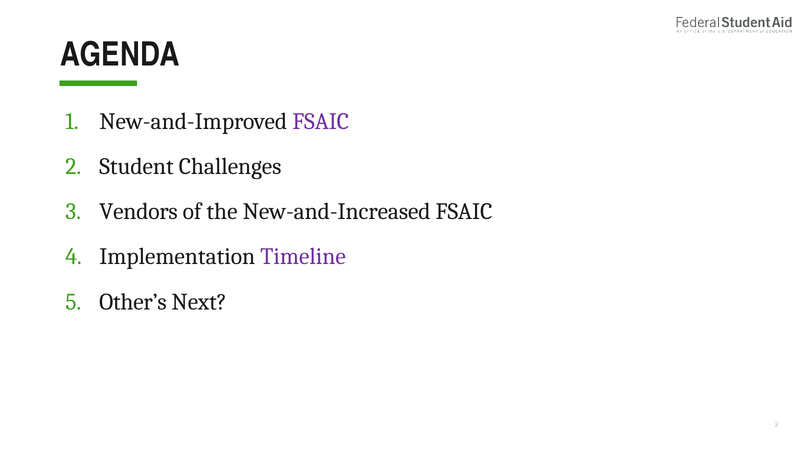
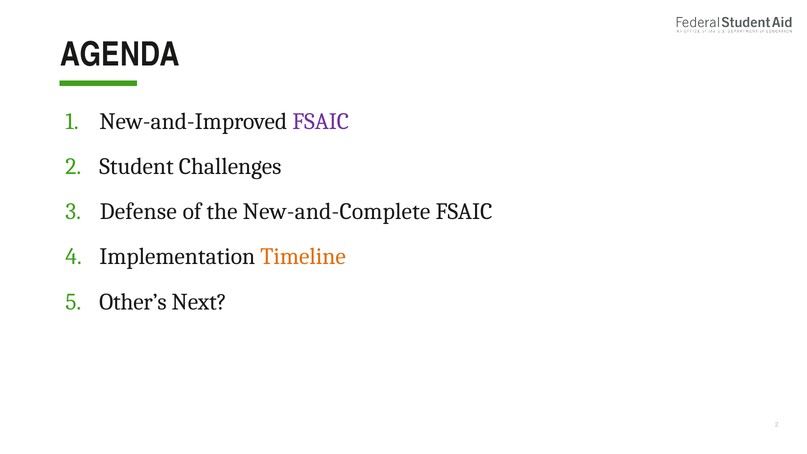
Vendors: Vendors -> Defense (138, 212)
New-and-Increased: New-and-Increased -> New-and-Complete (336, 212)
Timeline colour: purple -> orange (303, 257)
